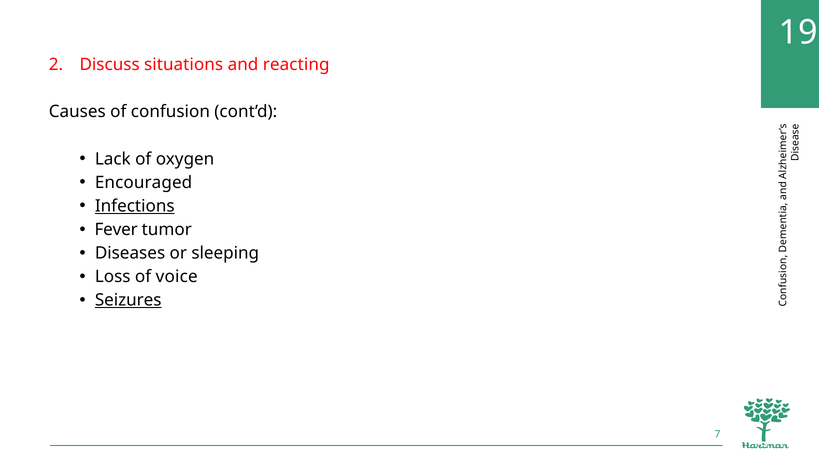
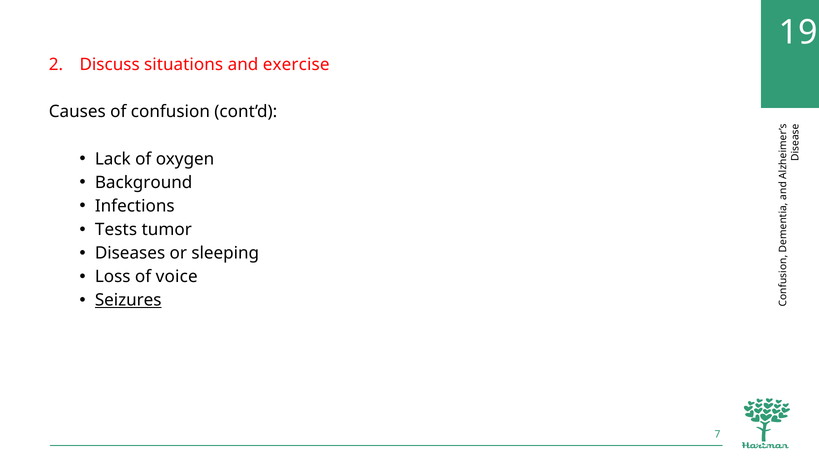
reacting: reacting -> exercise (296, 65)
Encouraged: Encouraged -> Background (144, 182)
Infections underline: present -> none (135, 206)
Fever: Fever -> Tests (116, 229)
